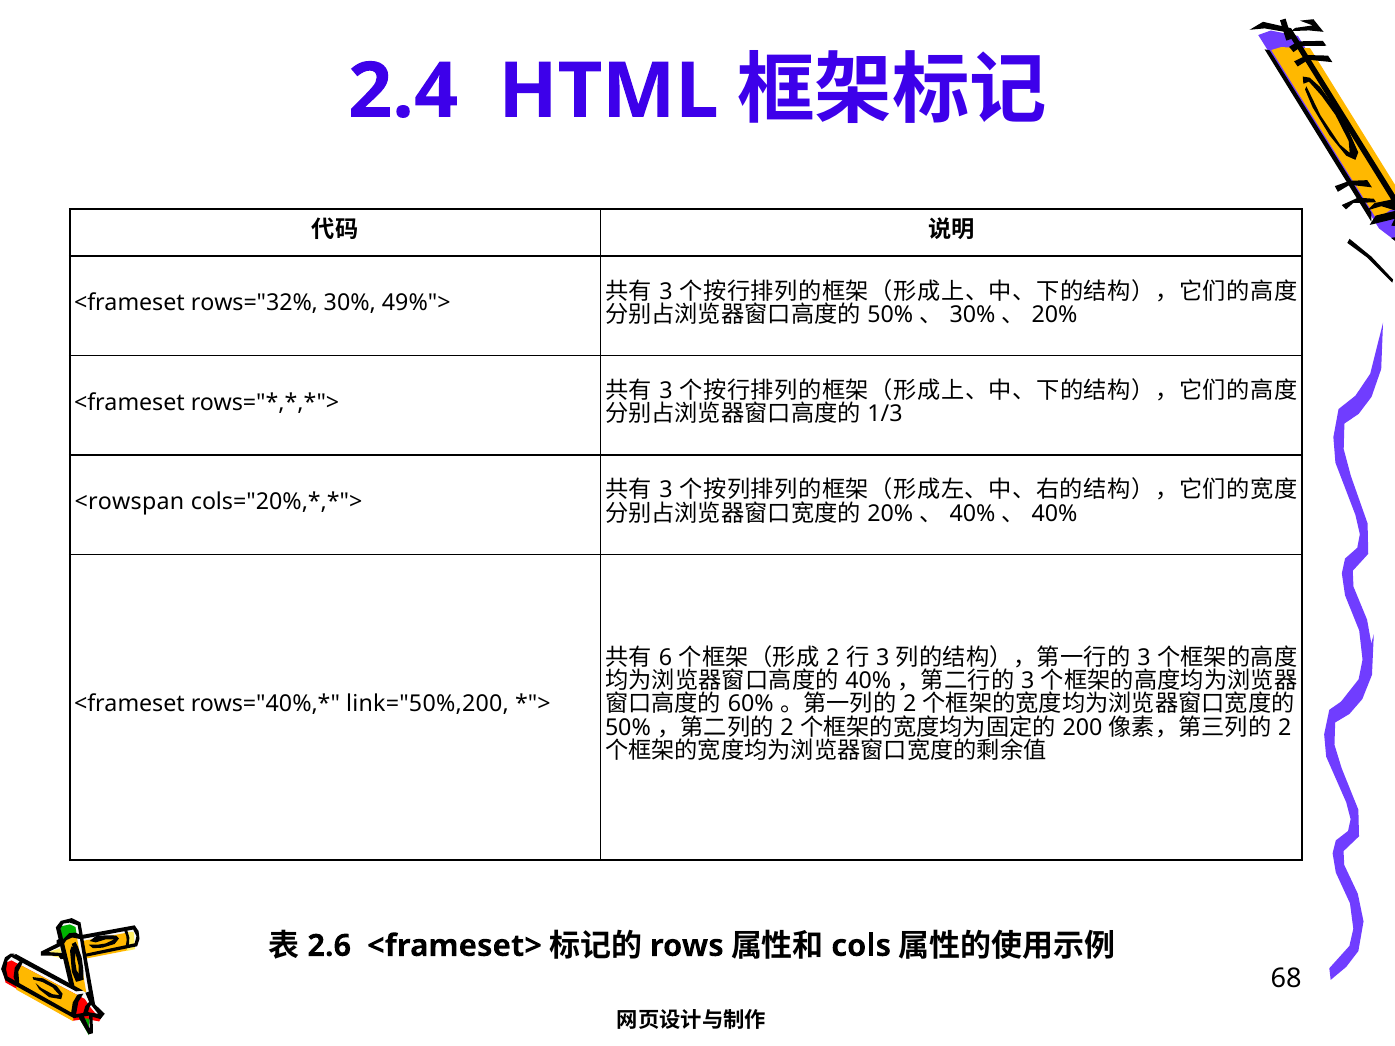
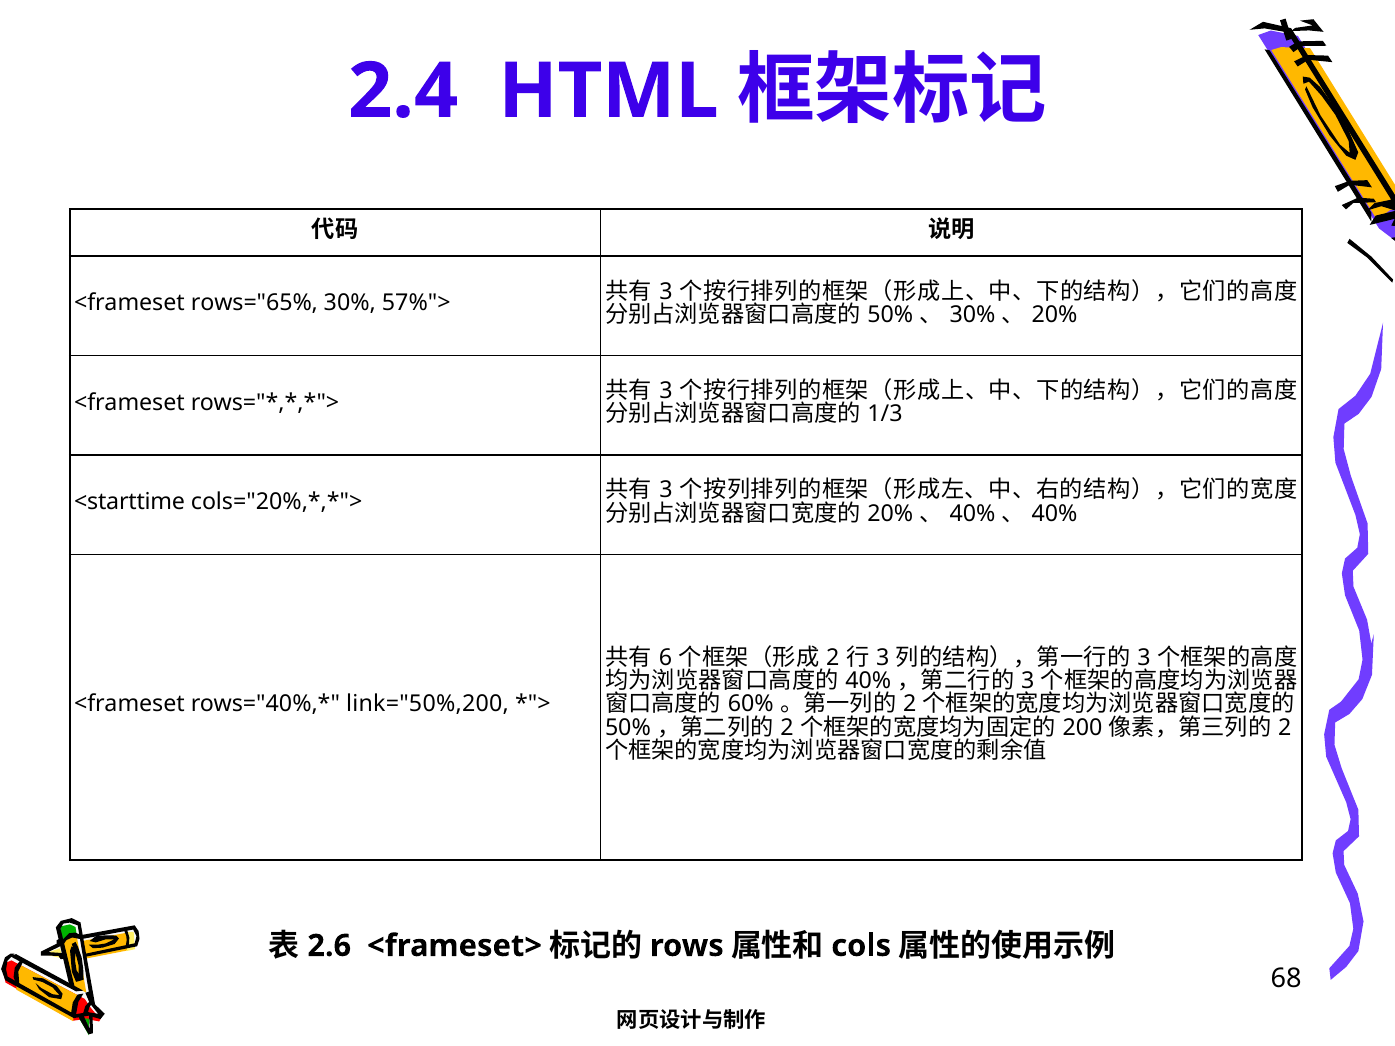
rows="32%: rows="32% -> rows="65% (254, 303)
49%">: 49%"> -> 57%"> (416, 303)
<rowspan: <rowspan -> <starttime (130, 502)
